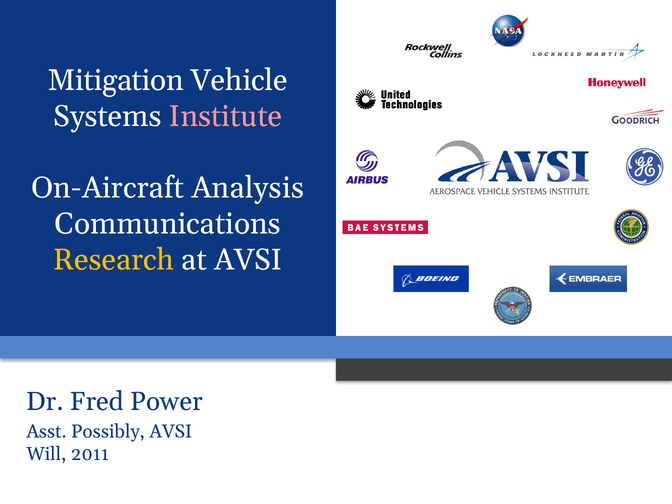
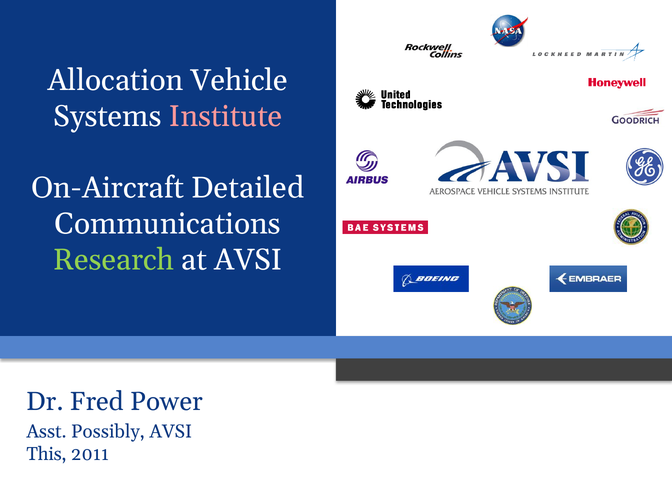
Mitigation: Mitigation -> Allocation (116, 80)
Analysis: Analysis -> Detailed (248, 188)
Research colour: yellow -> light green (114, 260)
Will: Will -> This (47, 454)
